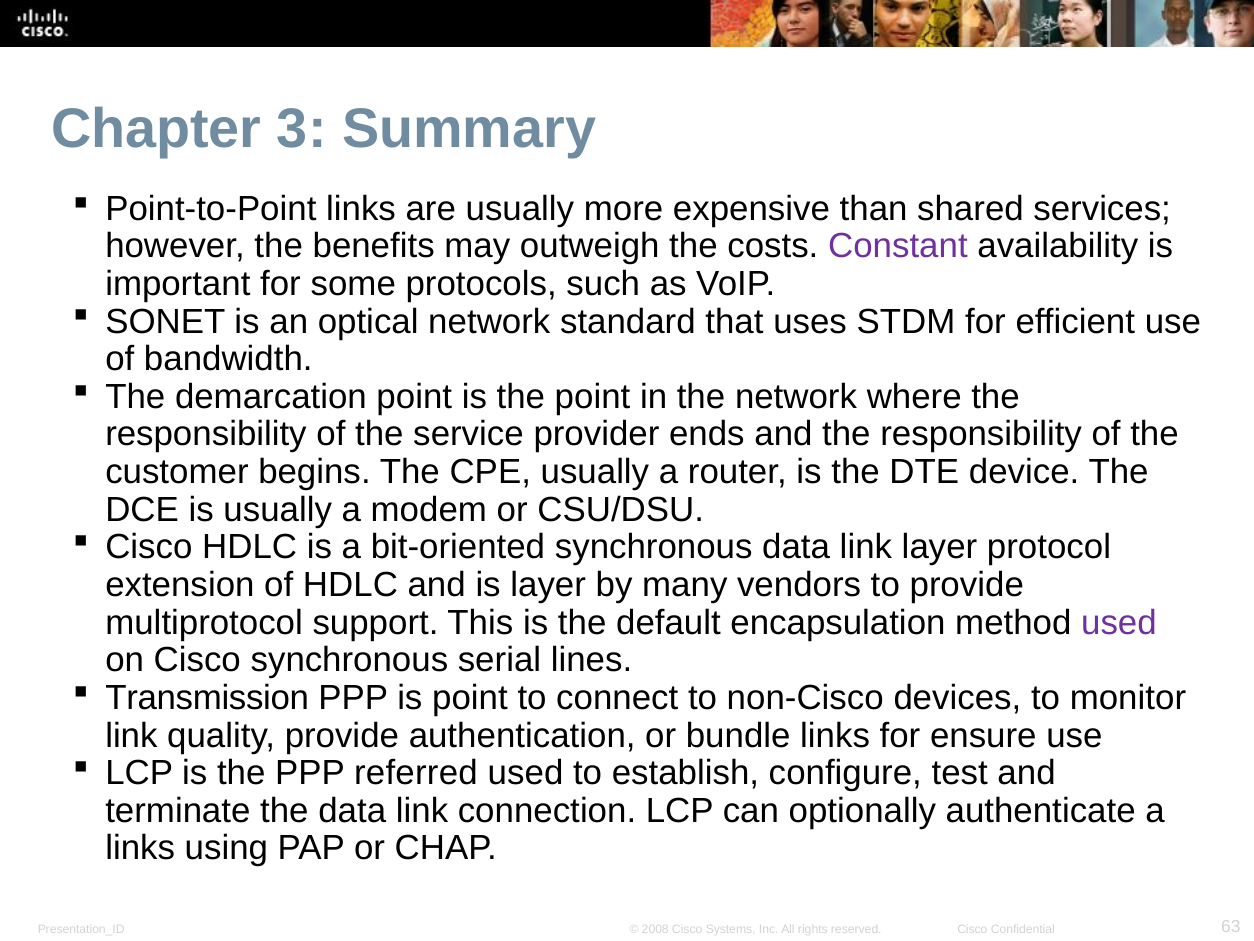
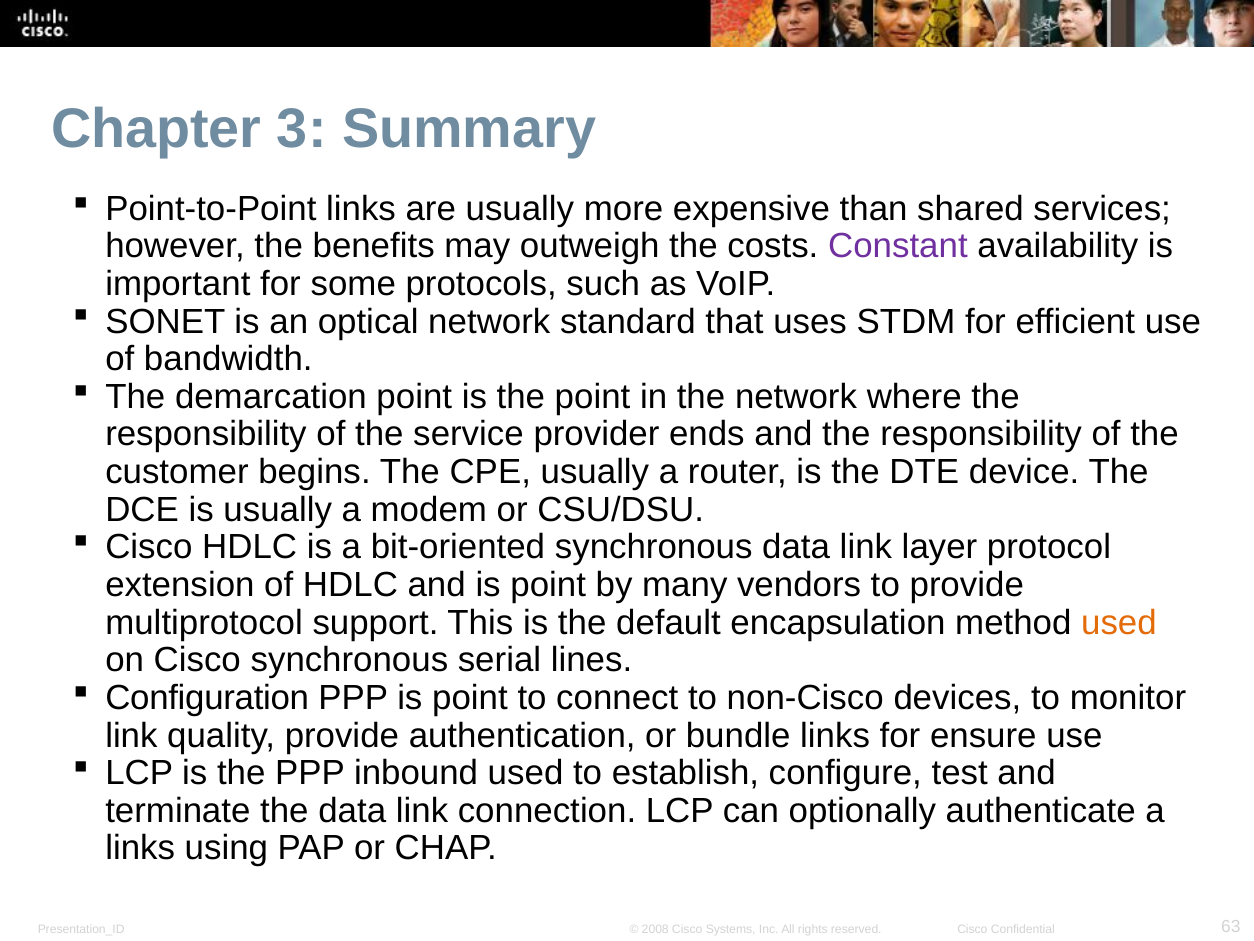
and is layer: layer -> point (548, 585)
used colour: purple -> orange (1119, 622)
Transmission: Transmission -> Configuration (207, 698)
referred: referred -> inbound (416, 773)
